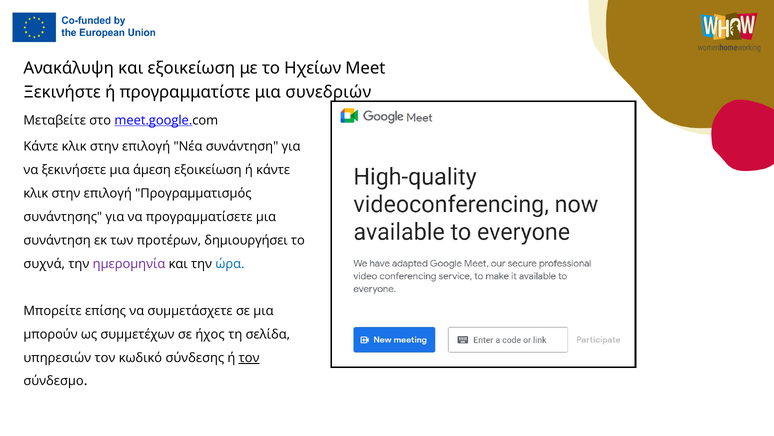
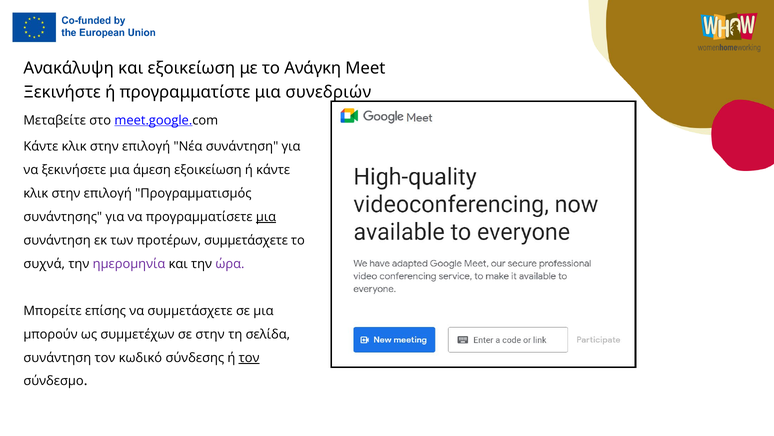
Ηχείων: Ηχείων -> Ανάγκη (313, 68)
μια underline: none -> present (266, 217)
προτέρων δημιουργήσει: δημιουργήσει -> συμμετάσχετε (246, 240)
ώρα colour: blue -> purple (230, 264)
σε ήχος: ήχος -> στην (210, 334)
υπηρεσιών: υπηρεσιών -> συνάντηση (57, 357)
